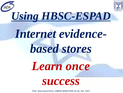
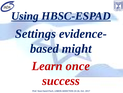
Internet: Internet -> Settings (36, 33)
stores: stores -> might (77, 48)
